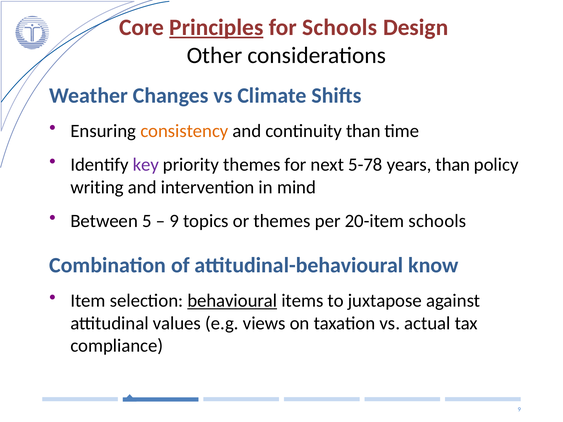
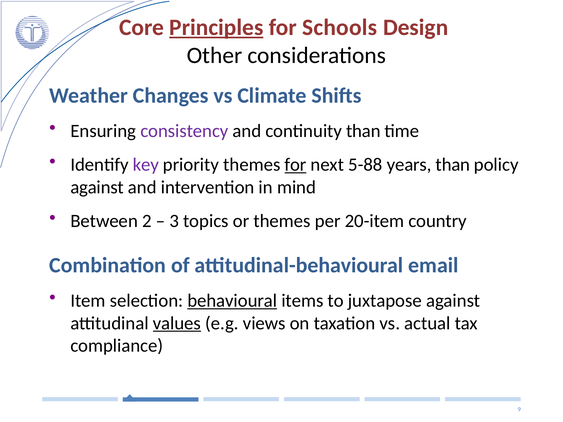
consistency colour: orange -> purple (184, 131)
for underline: none -> present (296, 165)
5-78: 5-78 -> 5-88 (365, 165)
writing: writing -> against (97, 187)
5: 5 -> 2 (147, 221)
9: 9 -> 3 (174, 221)
20-item schools: schools -> country (438, 221)
know: know -> email (433, 265)
values underline: none -> present (177, 323)
